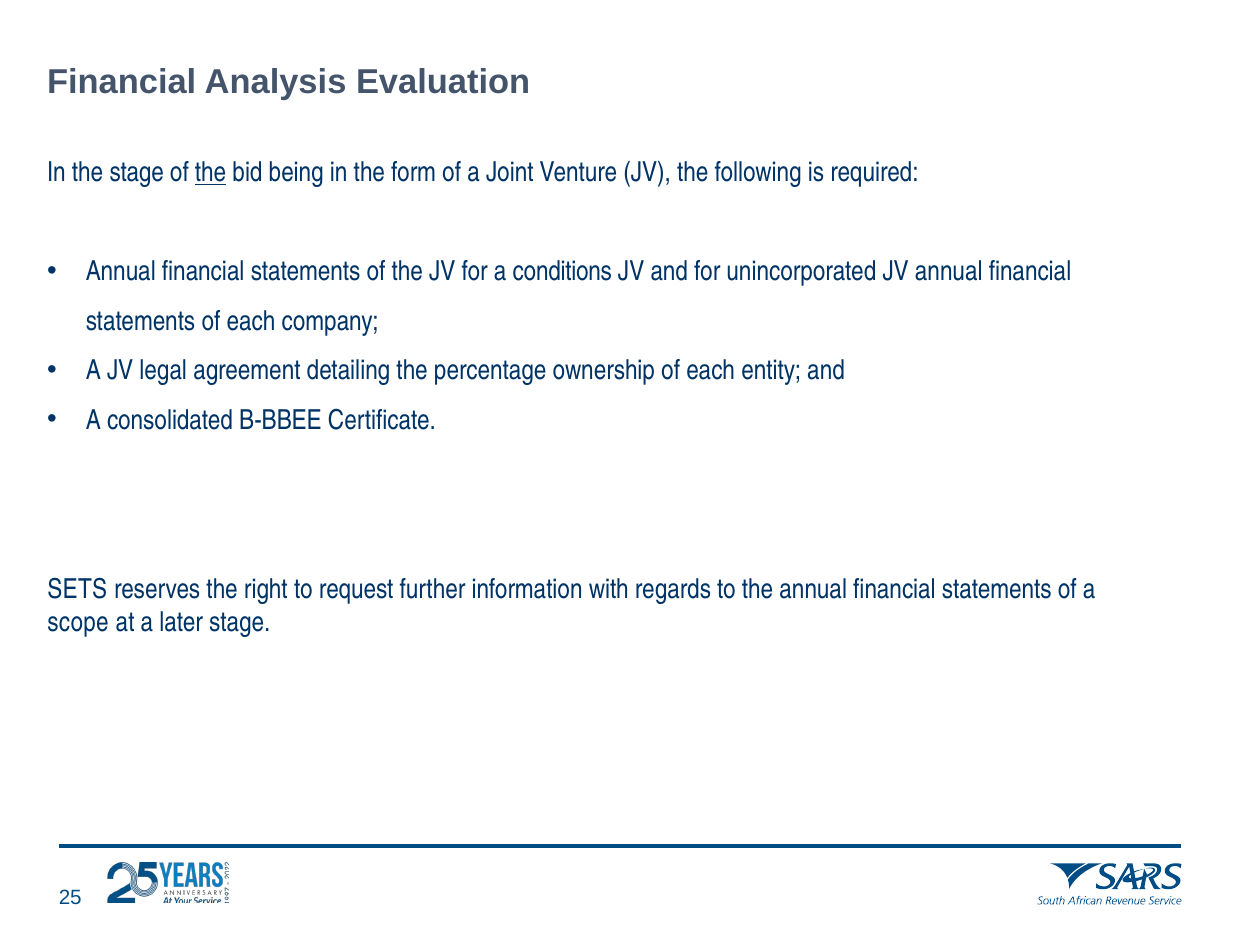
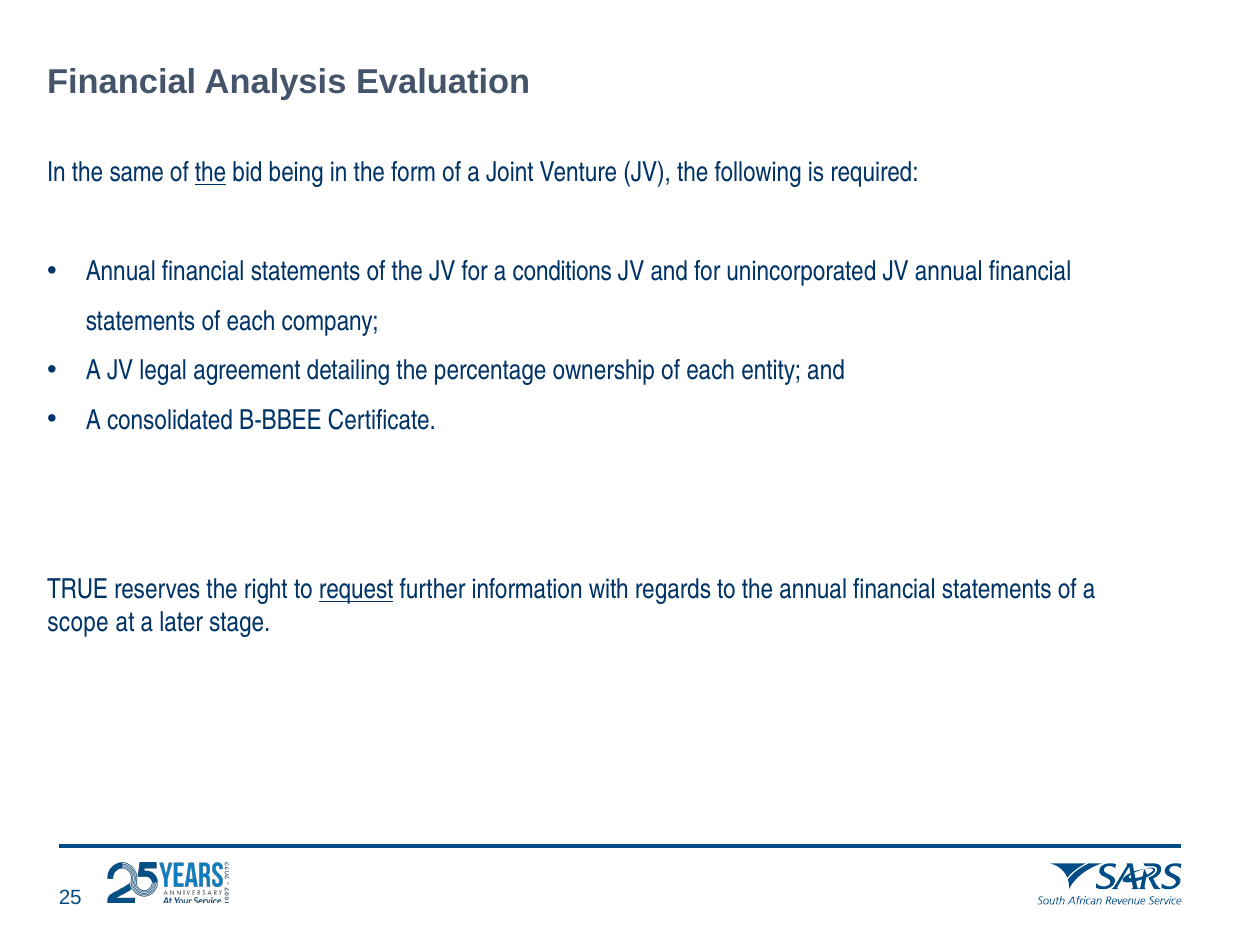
the stage: stage -> same (137, 173)
SETS: SETS -> TRUE (78, 590)
request underline: none -> present (356, 590)
